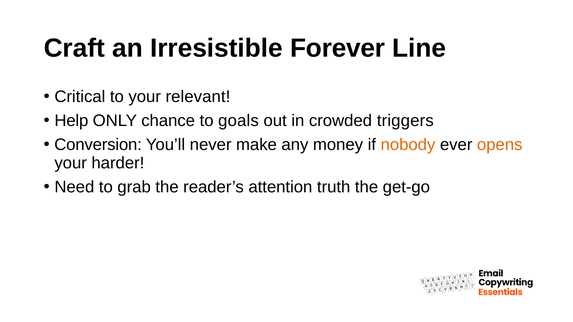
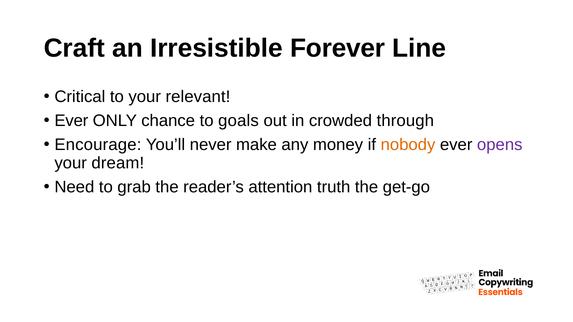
Help: Help -> Ever (71, 121)
triggers: triggers -> through (405, 121)
Conversion: Conversion -> Encourage (98, 145)
opens colour: orange -> purple (500, 145)
harder: harder -> dream (118, 163)
